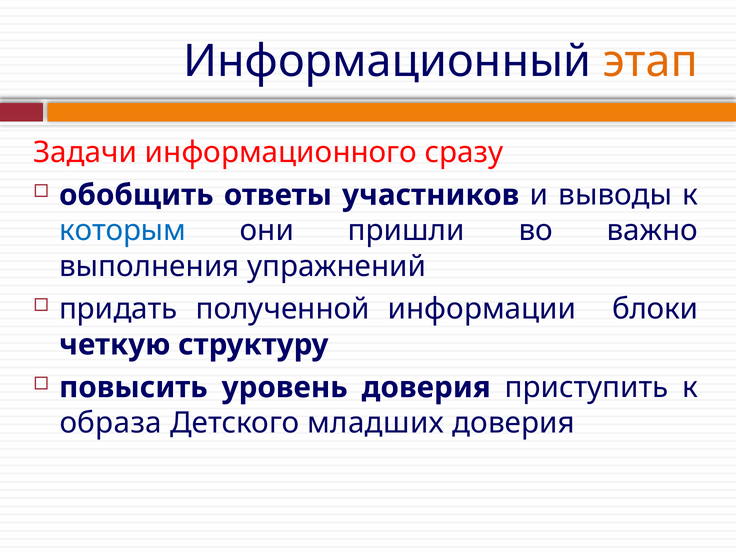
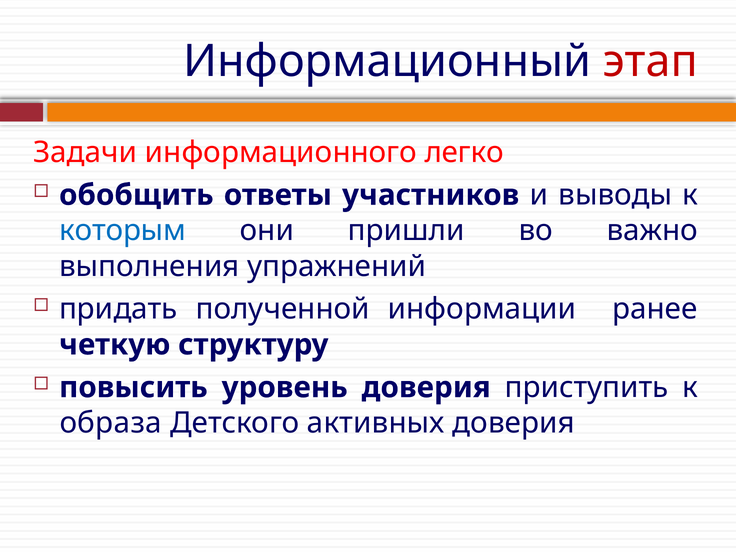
этап colour: orange -> red (650, 61)
сразу: сразу -> легко (464, 152)
блоки: блоки -> ранее (655, 309)
младших: младших -> активных (376, 423)
